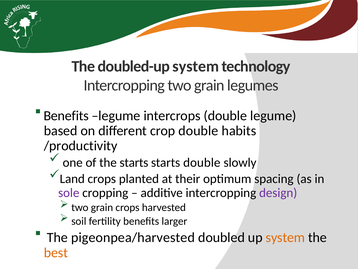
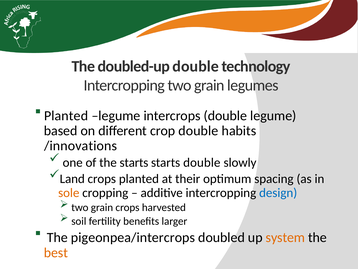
doubled-up system: system -> double (196, 66)
Benefits: Benefits -> Planted (66, 116)
/productivity: /productivity -> /innovations (81, 146)
sole colour: purple -> orange (69, 192)
design colour: purple -> blue (278, 192)
pigeonpea/harvested: pigeonpea/harvested -> pigeonpea/intercrops (133, 237)
